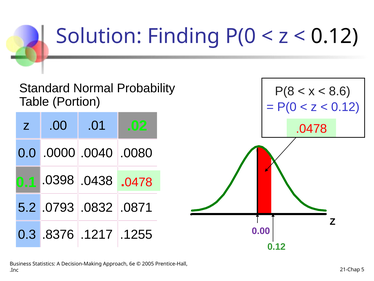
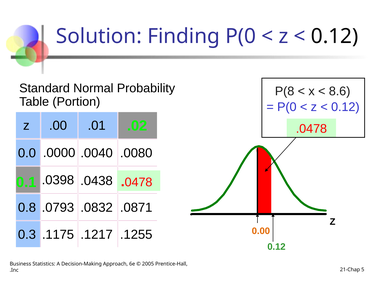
5.2: 5.2 -> 0.8 (27, 207)
0.00 colour: purple -> orange (261, 231)
.8376: .8376 -> .1175 (58, 234)
